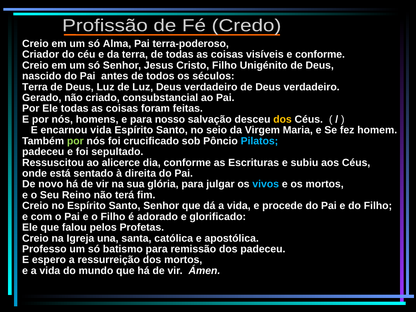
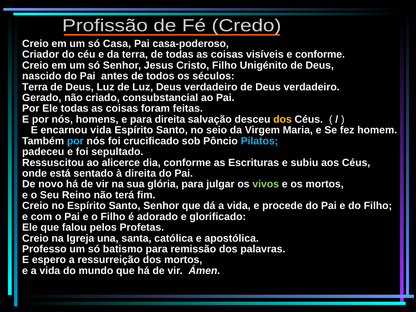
Alma: Alma -> Casa (117, 44)
terra-poderoso: terra-poderoso -> casa-poderoso (191, 44)
para nosso: nosso -> direita (170, 119)
por colour: light green -> light blue (75, 141)
vivos colour: light blue -> light green (266, 184)
dos padeceu: padeceu -> palavras (263, 249)
